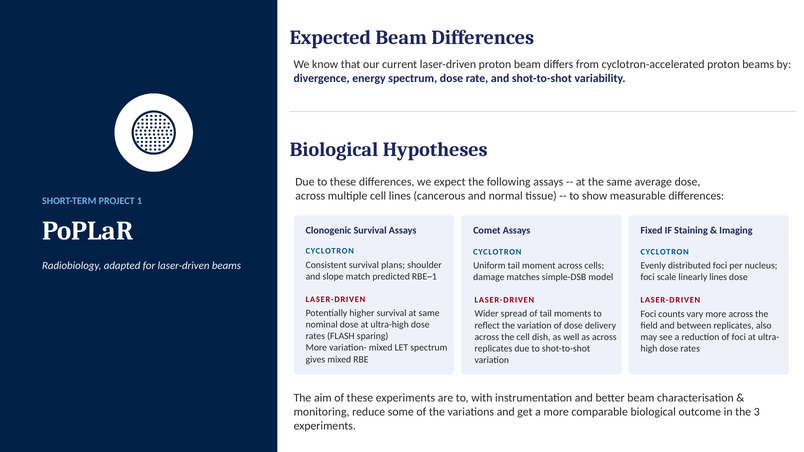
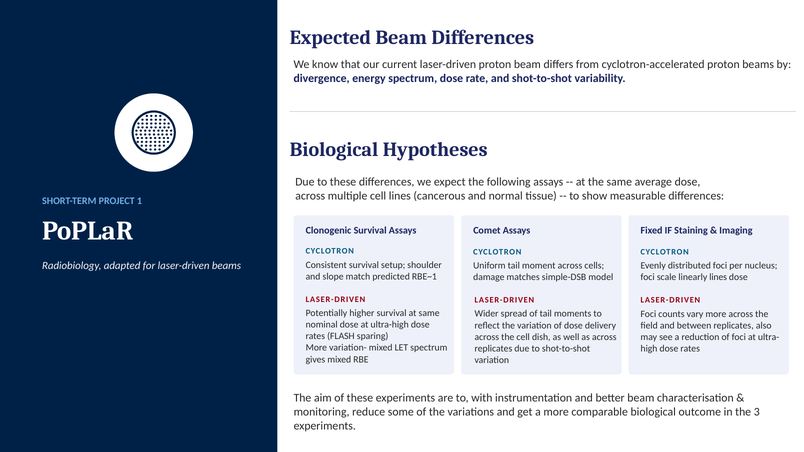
plans: plans -> setup (393, 265)
